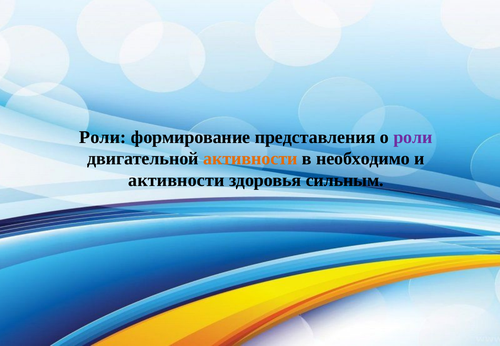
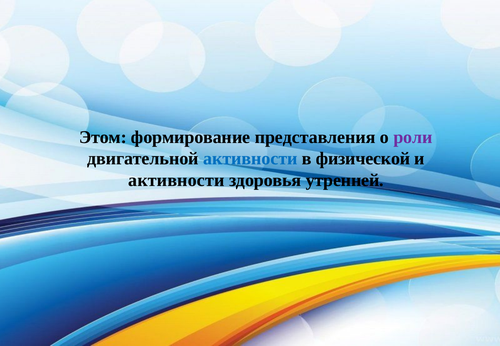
Роли: Роли -> Этом (103, 137)
активности colour: orange -> blue (250, 159)
необходимо: необходимо -> физической (363, 159)
сильным: сильным -> утренней (345, 180)
